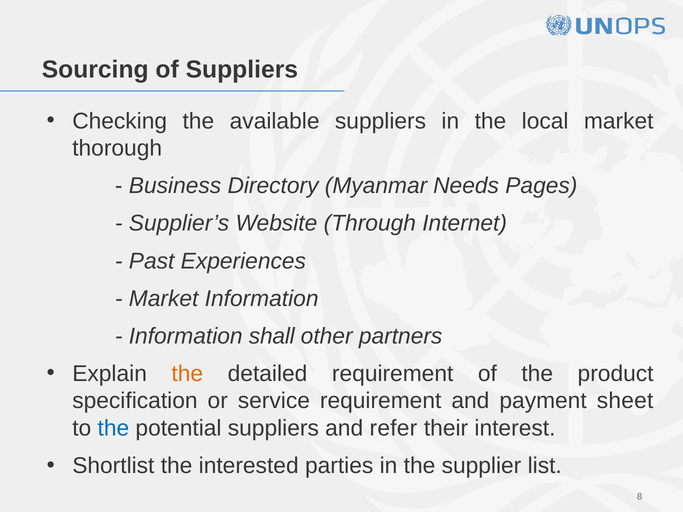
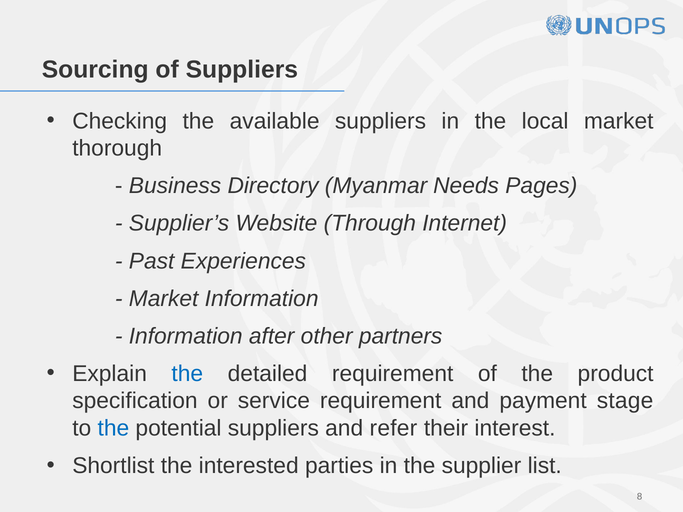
shall: shall -> after (272, 336)
the colour: orange -> blue (187, 374)
sheet: sheet -> stage (625, 401)
